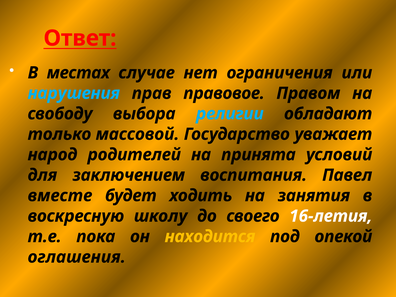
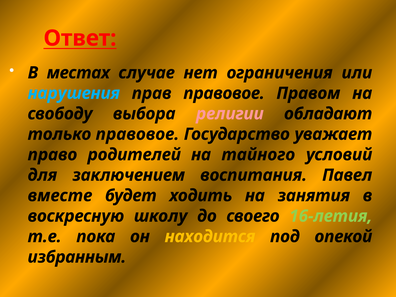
религии colour: light blue -> pink (230, 114)
только массовой: массовой -> правовое (137, 134)
народ: народ -> право (52, 155)
принята: принята -> тайного (258, 155)
16-летия colour: white -> light green (331, 216)
оглашения: оглашения -> избранным (77, 257)
